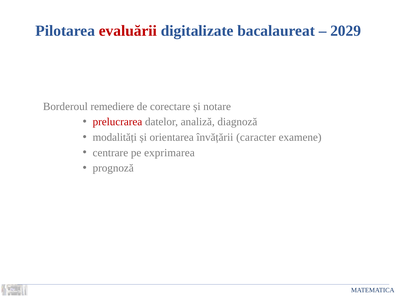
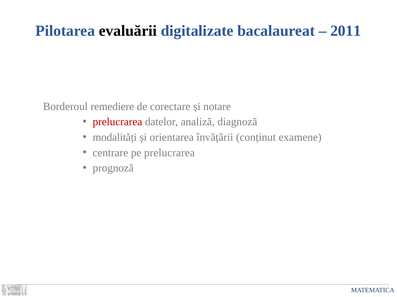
evaluării colour: red -> black (128, 31)
2029: 2029 -> 2011 (346, 31)
caracter: caracter -> conținut (256, 138)
pe exprimarea: exprimarea -> prelucrarea (169, 153)
